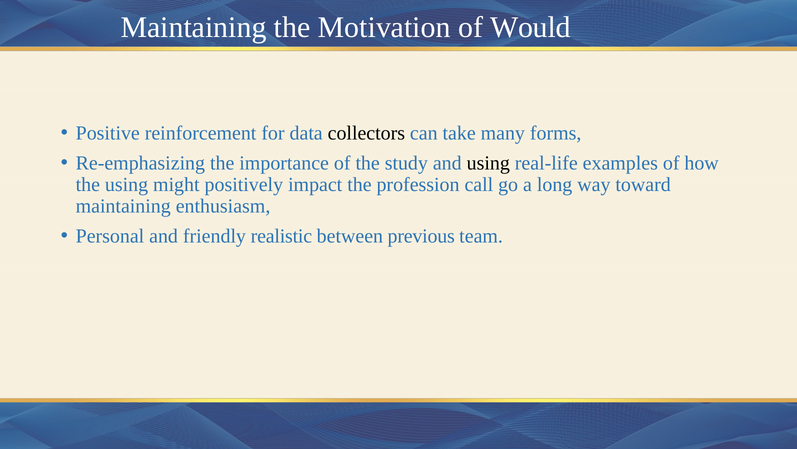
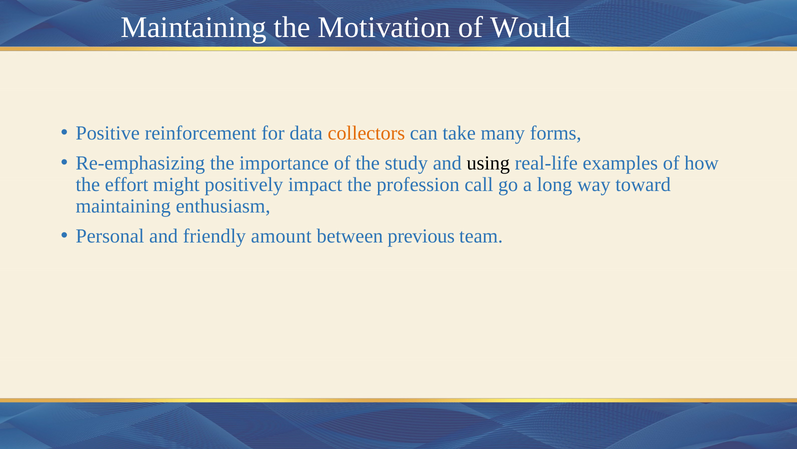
collectors colour: black -> orange (366, 133)
the using: using -> effort (127, 184)
realistic: realistic -> amount (281, 236)
